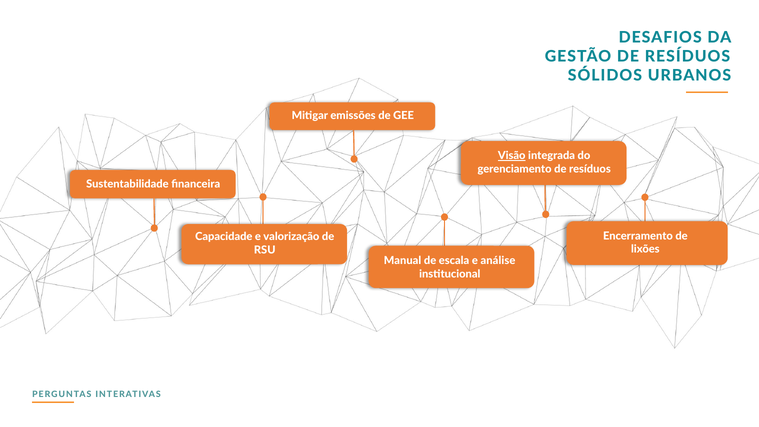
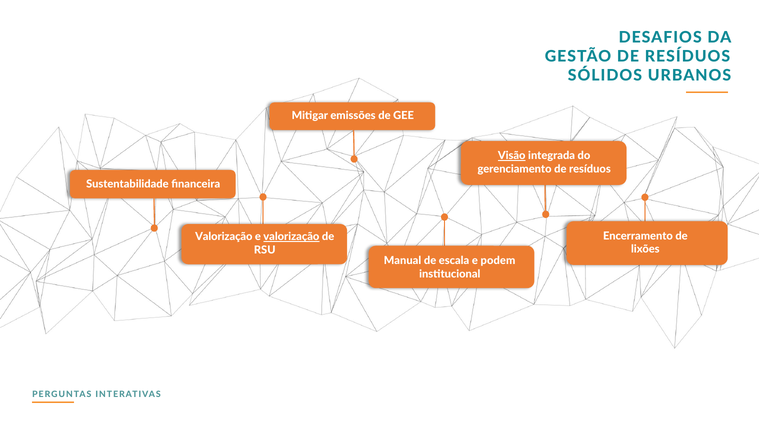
Capacidade: Capacidade -> Valorização (224, 237)
valorização underline: none -> present (291, 237)
análise: análise -> podem (498, 261)
